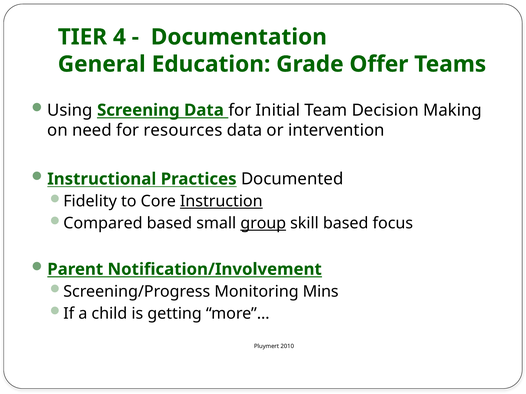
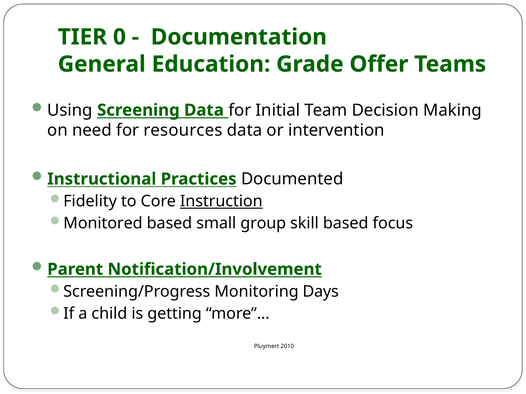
4: 4 -> 0 (119, 37)
Compared: Compared -> Monitored (103, 224)
group underline: present -> none (263, 224)
Mins: Mins -> Days (321, 292)
